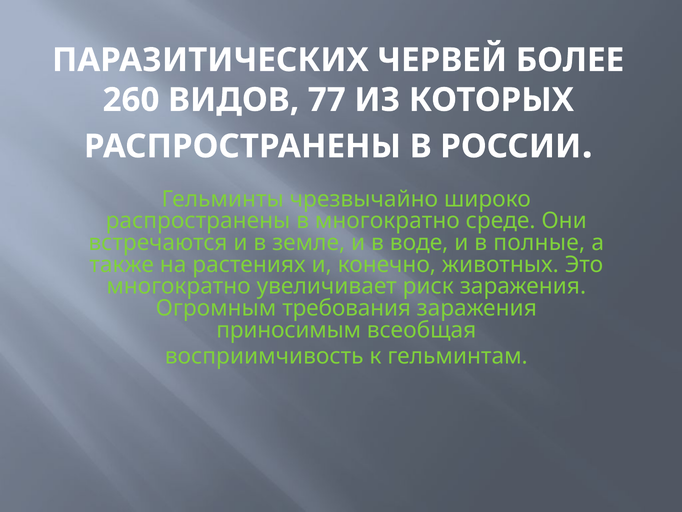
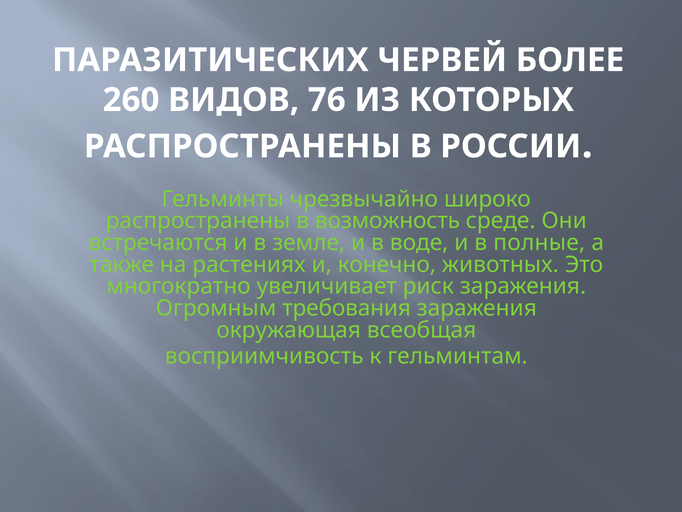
77: 77 -> 76 (327, 100)
в многократно: многократно -> возможность (388, 221)
приносимым: приносимым -> окружающая (289, 330)
